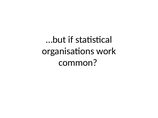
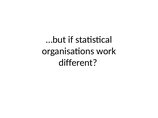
common: common -> different (78, 63)
